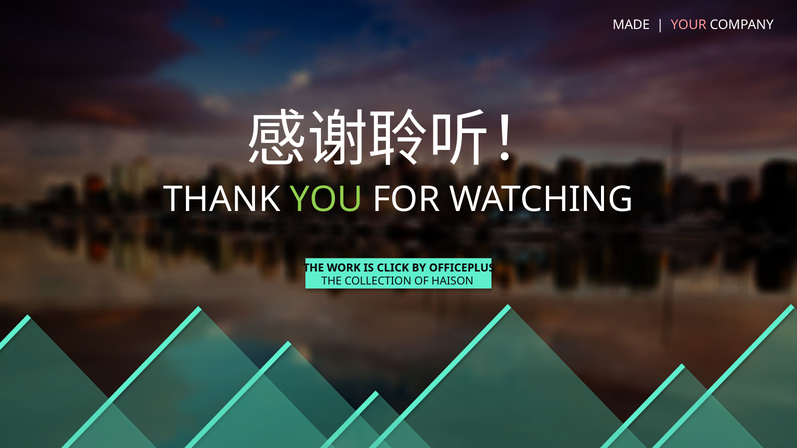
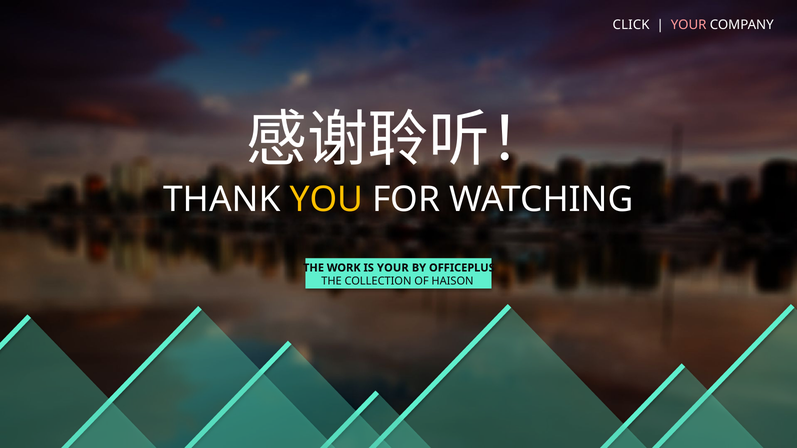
MADE: MADE -> CLICK (631, 25)
YOU colour: light green -> yellow (327, 200)
IS CLICK: CLICK -> YOUR (393, 268)
